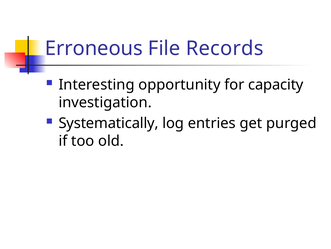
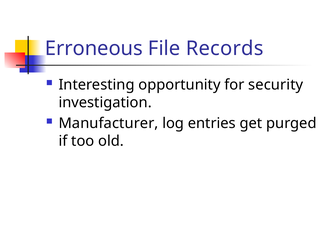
capacity: capacity -> security (276, 85)
Systematically: Systematically -> Manufacturer (108, 123)
